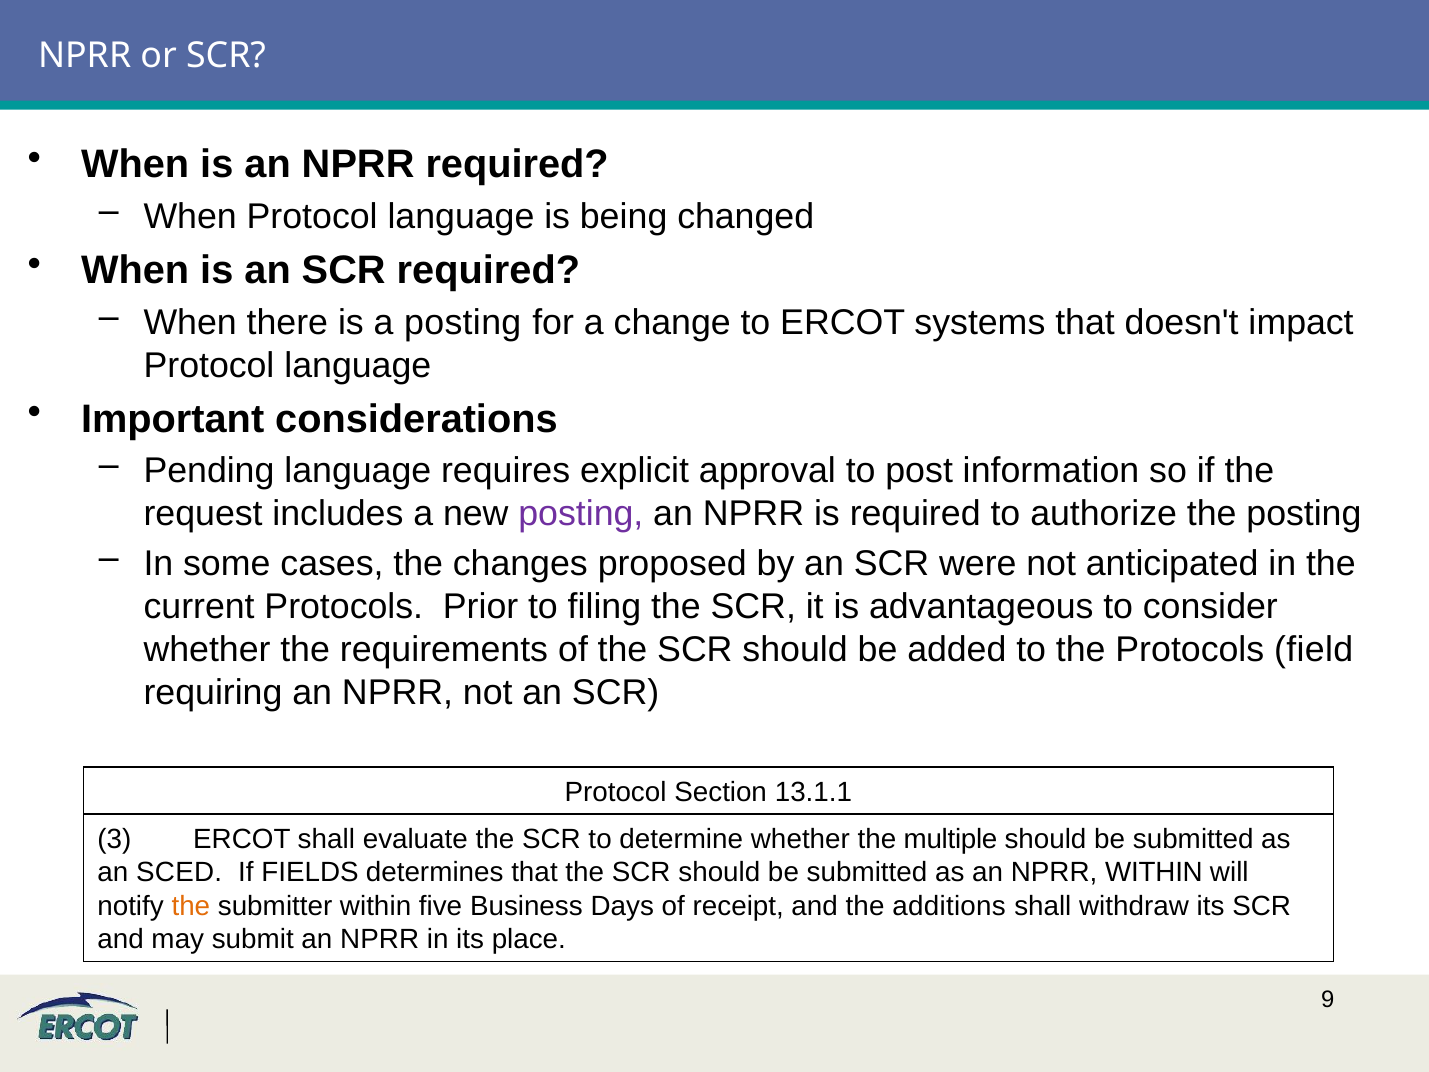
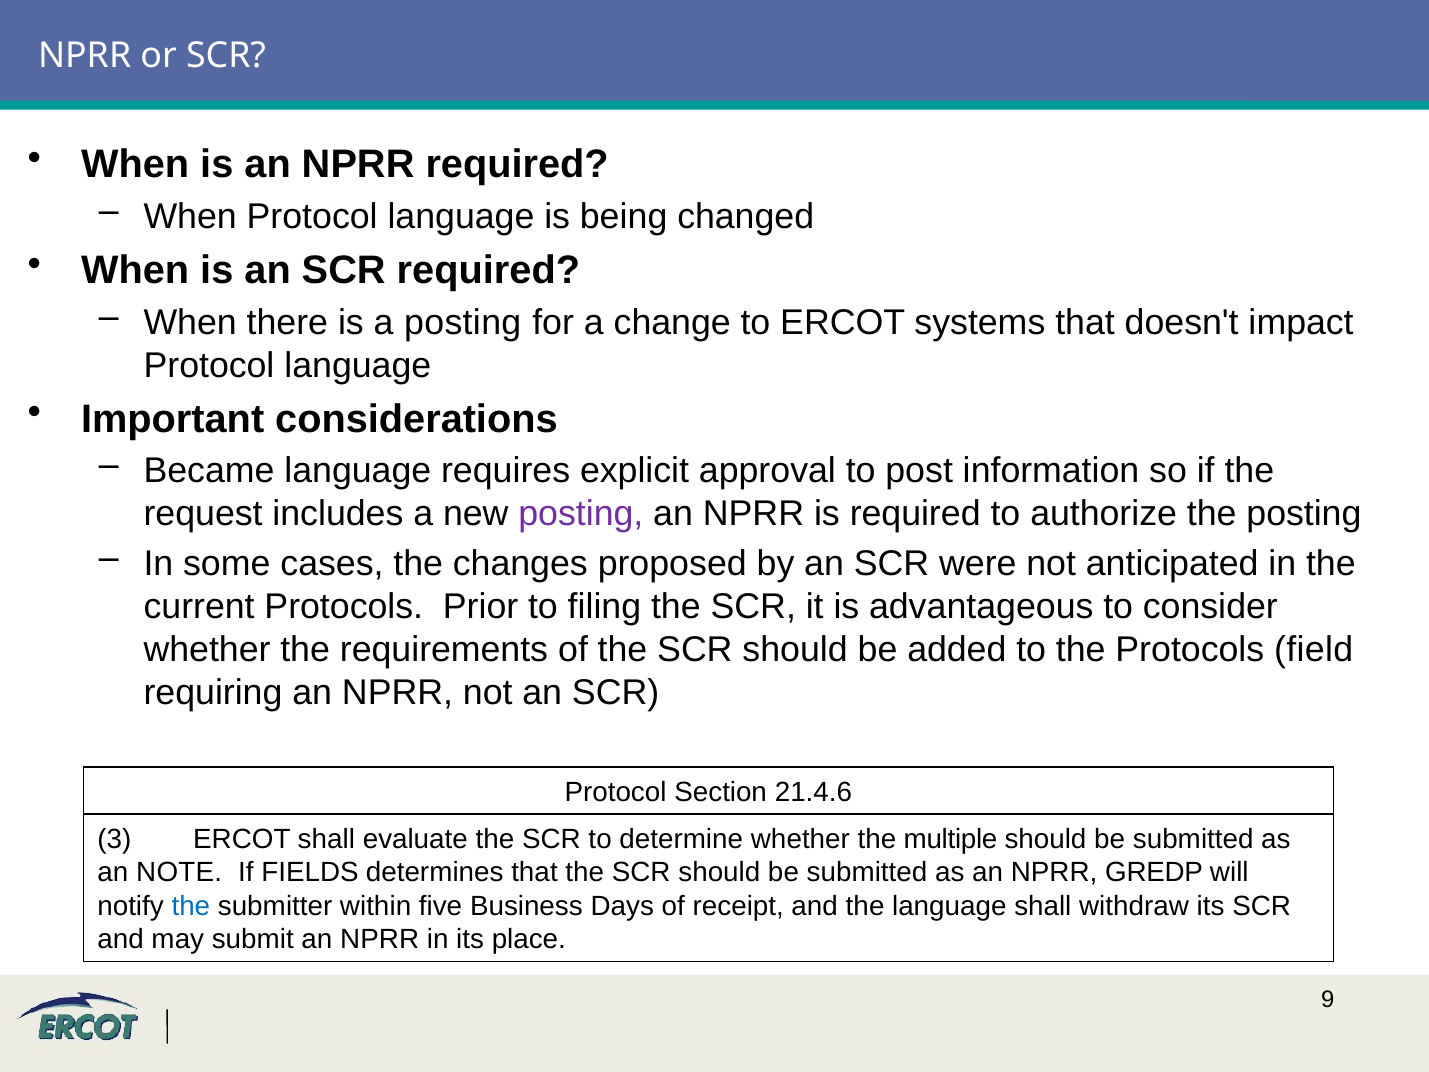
Pending: Pending -> Became (209, 471)
13.1.1: 13.1.1 -> 21.4.6 (813, 792)
SCED: SCED -> NOTE (179, 873)
NPRR WITHIN: WITHIN -> GREDP (1154, 873)
the colour: orange -> blue (191, 906)
the additions: additions -> language (949, 906)
